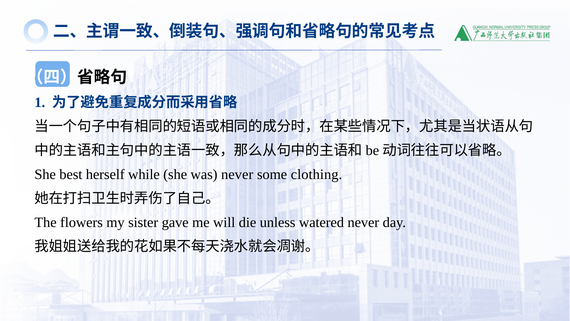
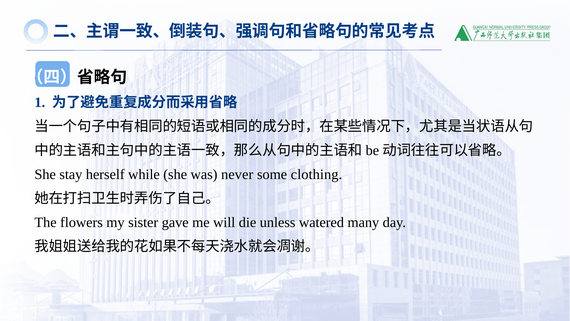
best: best -> stay (71, 174)
watered never: never -> many (363, 222)
